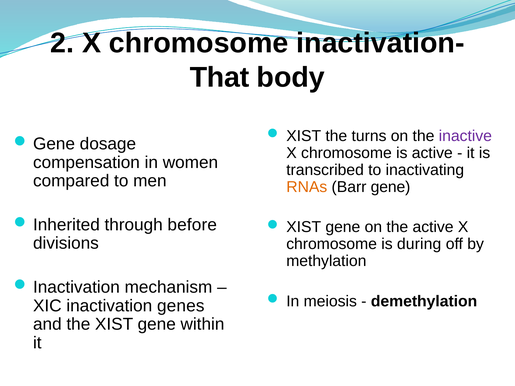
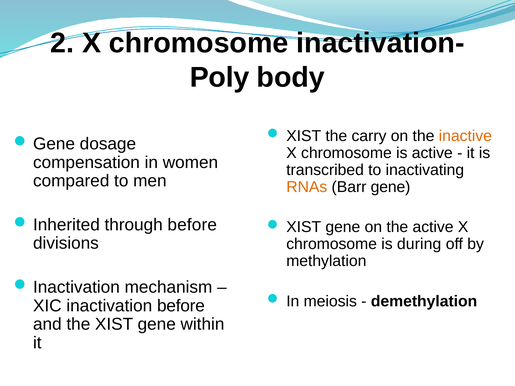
That: That -> Poly (220, 78)
turns: turns -> carry (369, 136)
inactive colour: purple -> orange (465, 136)
inactivation genes: genes -> before (181, 306)
